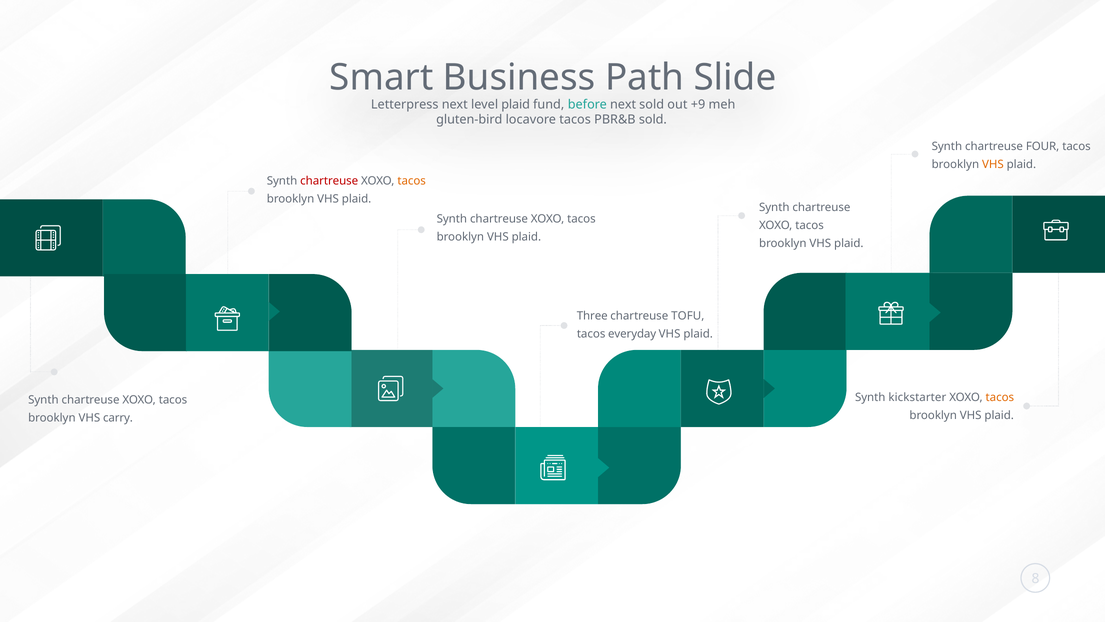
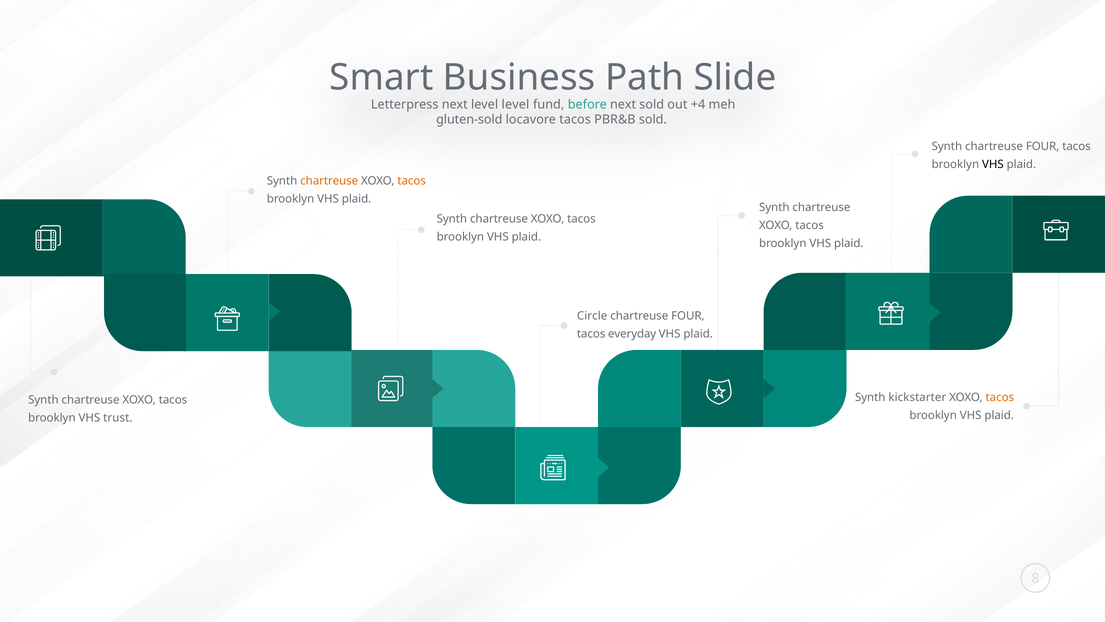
level plaid: plaid -> level (515, 104)
+9: +9 -> +4 (698, 104)
gluten-bird: gluten-bird -> gluten-sold (469, 120)
VHS colour: orange -> black (993, 164)
chartreuse colour: red -> orange (329, 181)
Three: Three -> Circle (592, 316)
TOFU: TOFU -> FOUR (688, 316)
carry: carry -> trust (118, 417)
